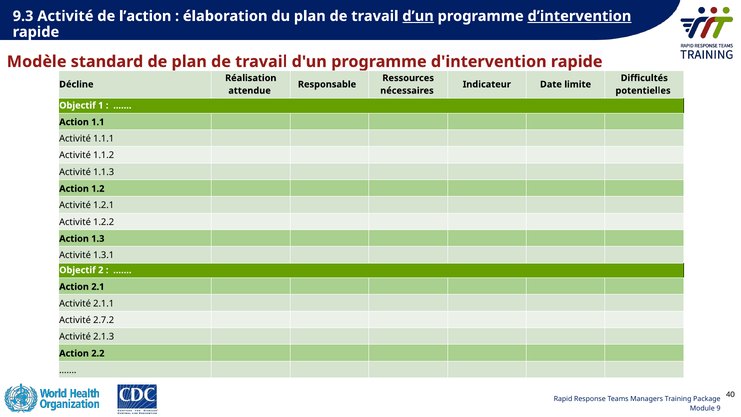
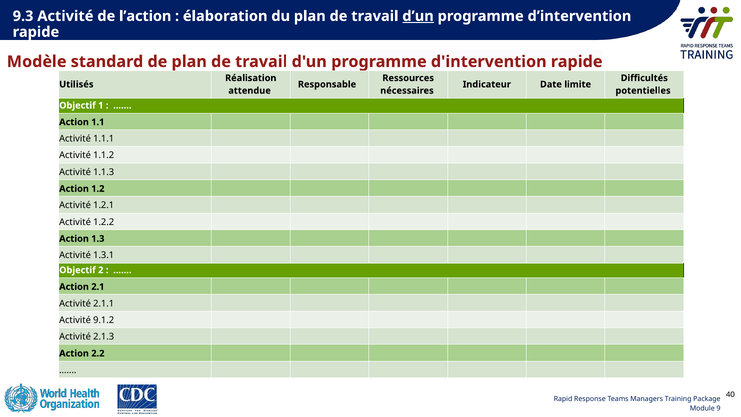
d’intervention underline: present -> none (579, 16)
Décline: Décline -> Utilisés (76, 84)
2.7.2: 2.7.2 -> 9.1.2 (104, 320)
